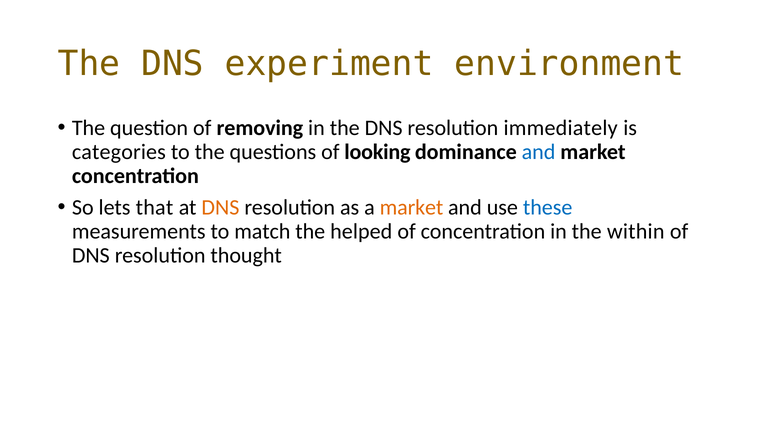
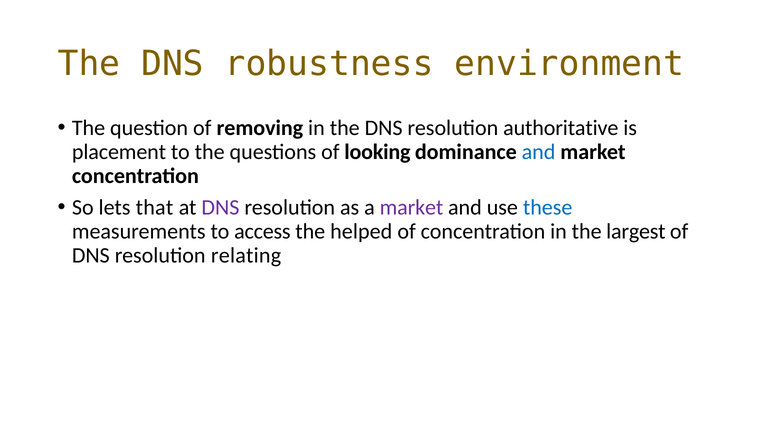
experiment: experiment -> robustness (329, 64)
immediately: immediately -> authoritative (561, 128)
categories: categories -> placement (119, 152)
DNS colour: orange -> purple (220, 207)
market colour: orange -> purple (411, 207)
match: match -> access (262, 231)
within: within -> largest (636, 231)
thought: thought -> relating (246, 255)
